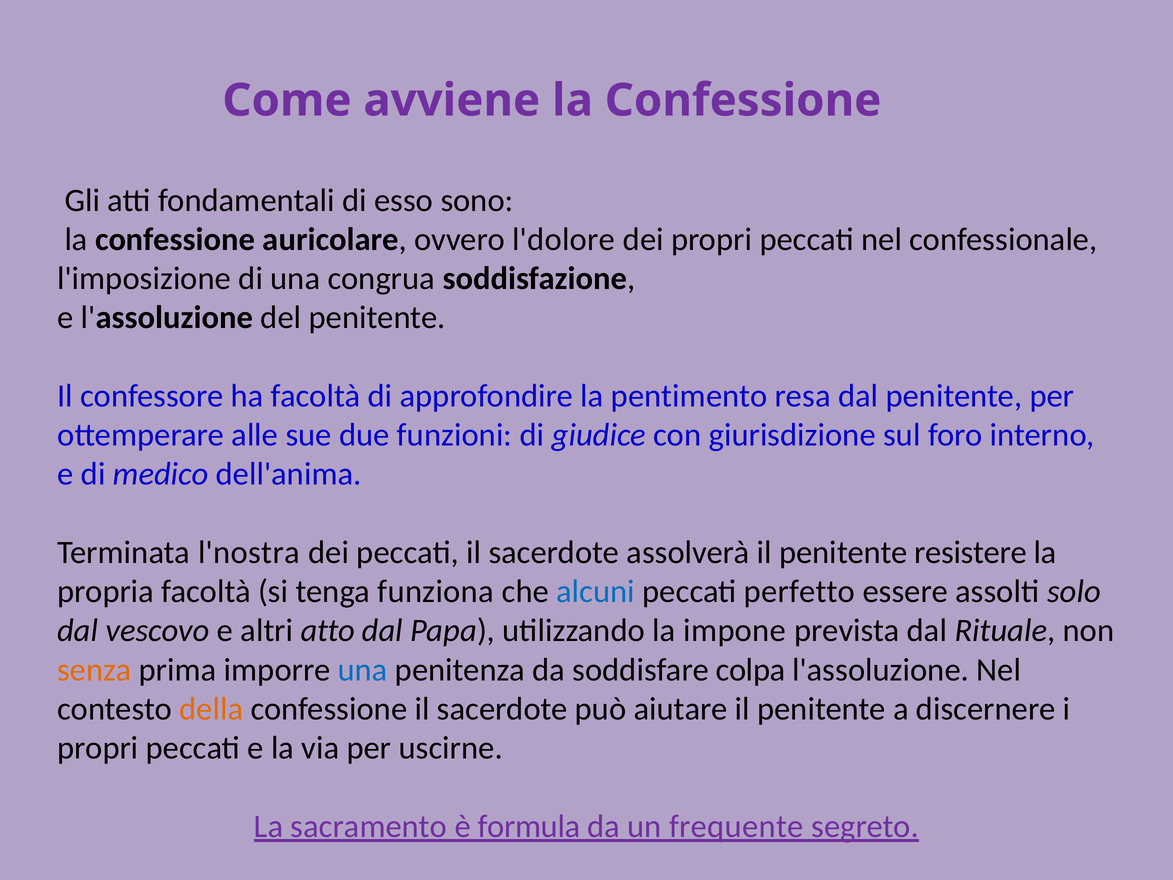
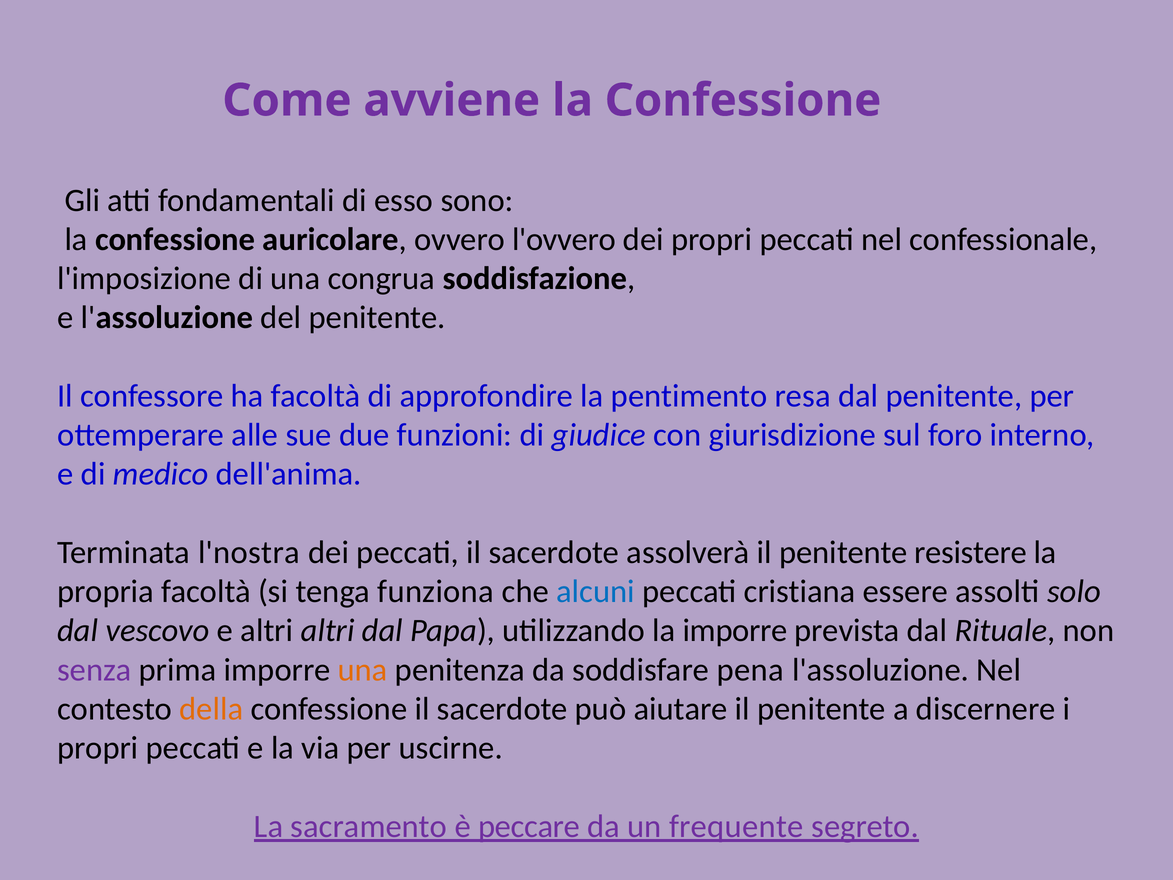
l'dolore: l'dolore -> l'ovvero (564, 239)
perfetto: perfetto -> cristiana (800, 591)
altri atto: atto -> altri (328, 631)
la impone: impone -> imporre (735, 631)
senza colour: orange -> purple (94, 670)
una colour: blue -> orange (363, 670)
colpa: colpa -> pena (750, 670)
formula: formula -> peccare (529, 826)
